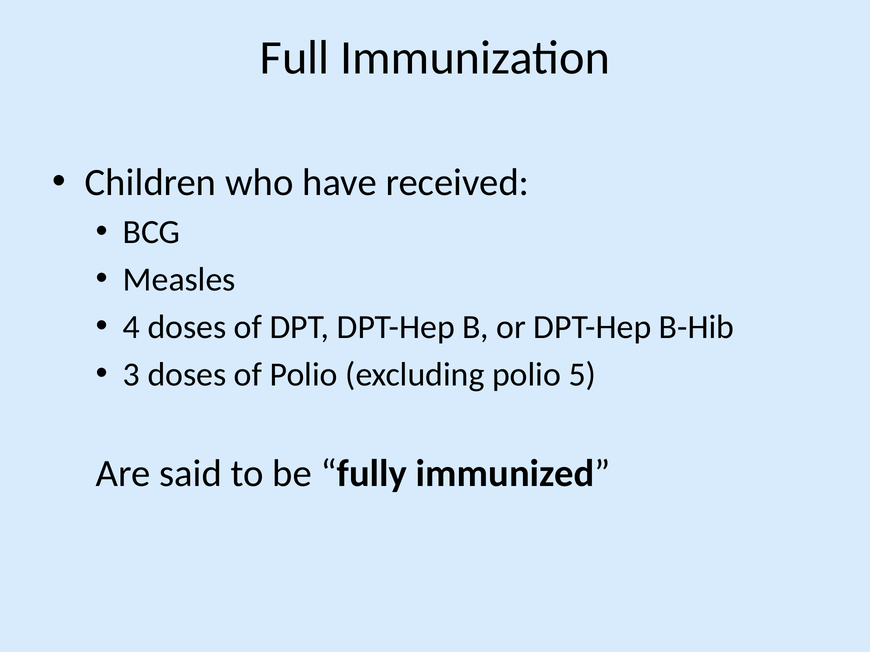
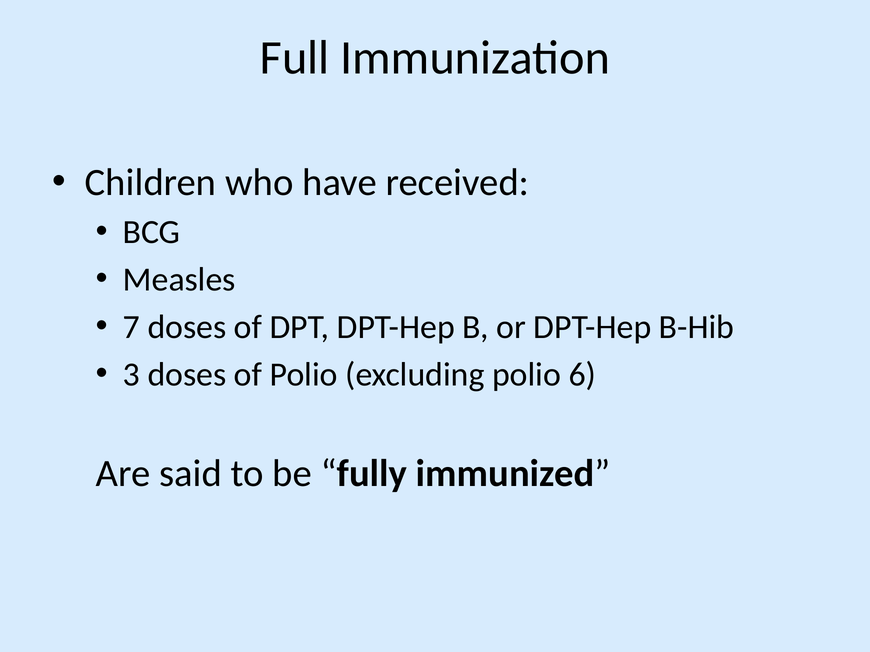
4: 4 -> 7 (131, 327)
5: 5 -> 6 (582, 375)
